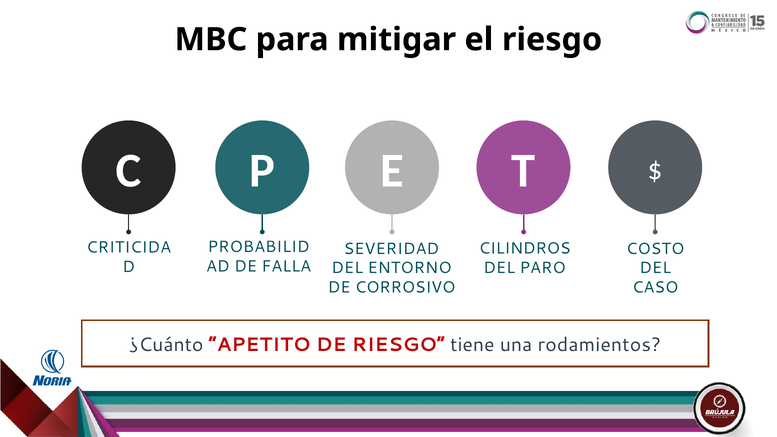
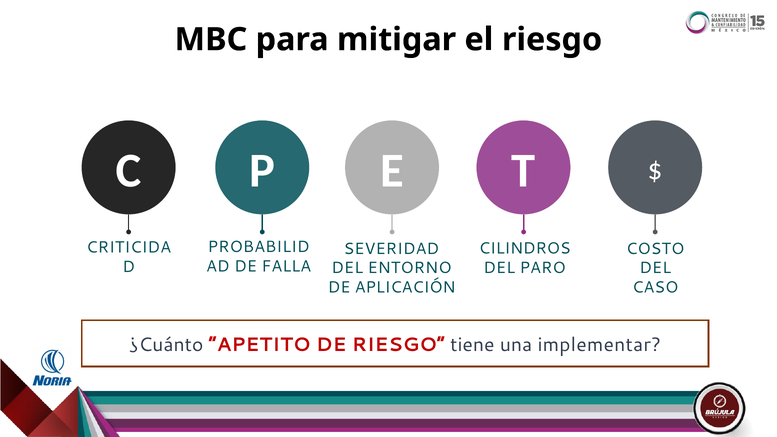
CORROSIVO: CORROSIVO -> APLICACIÓN (405, 288)
rodamientos: rodamientos -> implementar (599, 345)
